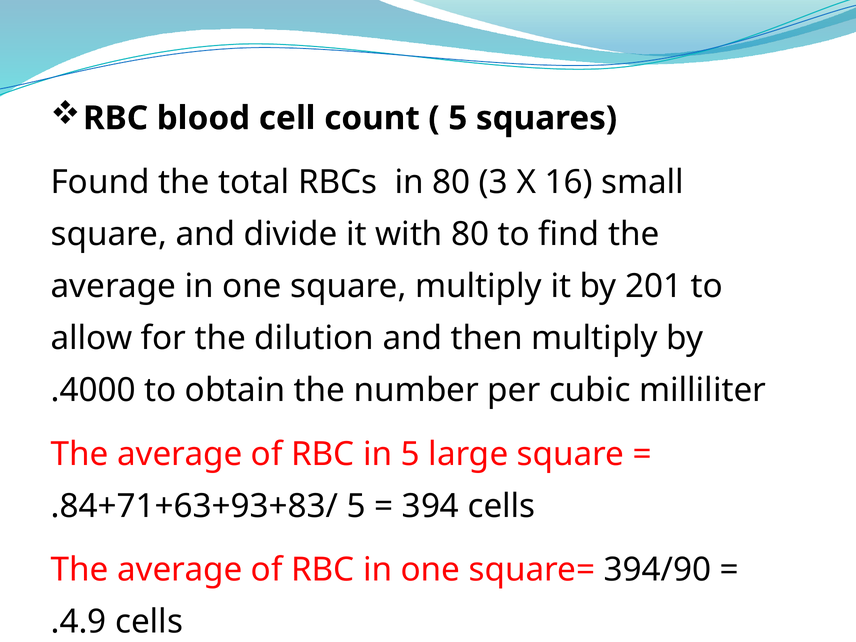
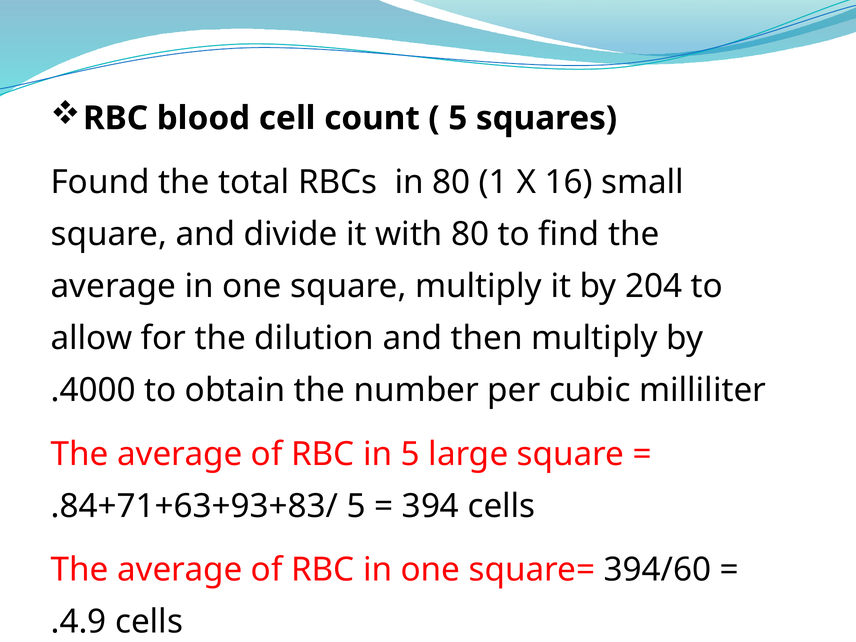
3: 3 -> 1 (493, 182)
201: 201 -> 204 (654, 286)
394/90: 394/90 -> 394/60 (658, 570)
